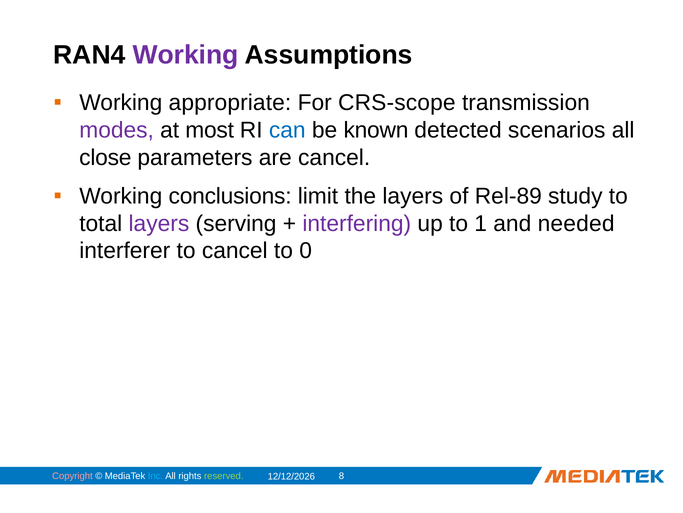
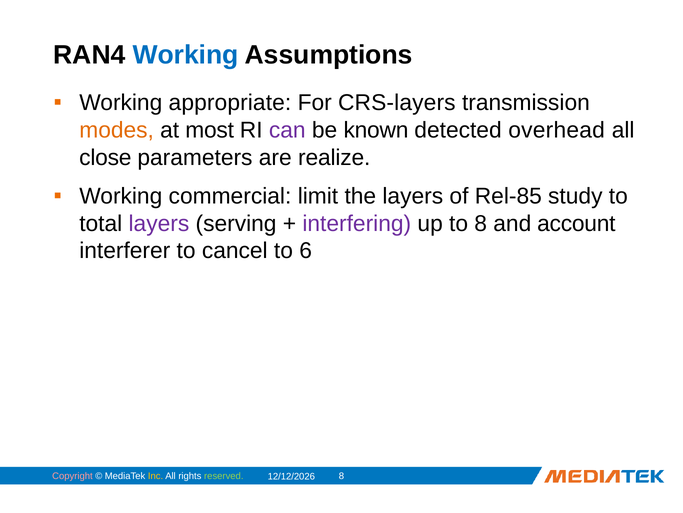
Working colour: purple -> blue (186, 55)
CRS-scope: CRS-scope -> CRS-layers (397, 103)
modes colour: purple -> orange (117, 130)
can colour: blue -> purple (287, 130)
scenarios: scenarios -> overhead (557, 130)
are cancel: cancel -> realize (334, 157)
conclusions: conclusions -> commercial (230, 196)
Rel-89: Rel-89 -> Rel-85 (508, 196)
to 1: 1 -> 8 (481, 223)
needed: needed -> account (576, 223)
0: 0 -> 6 (306, 251)
Inc colour: light blue -> yellow (156, 475)
